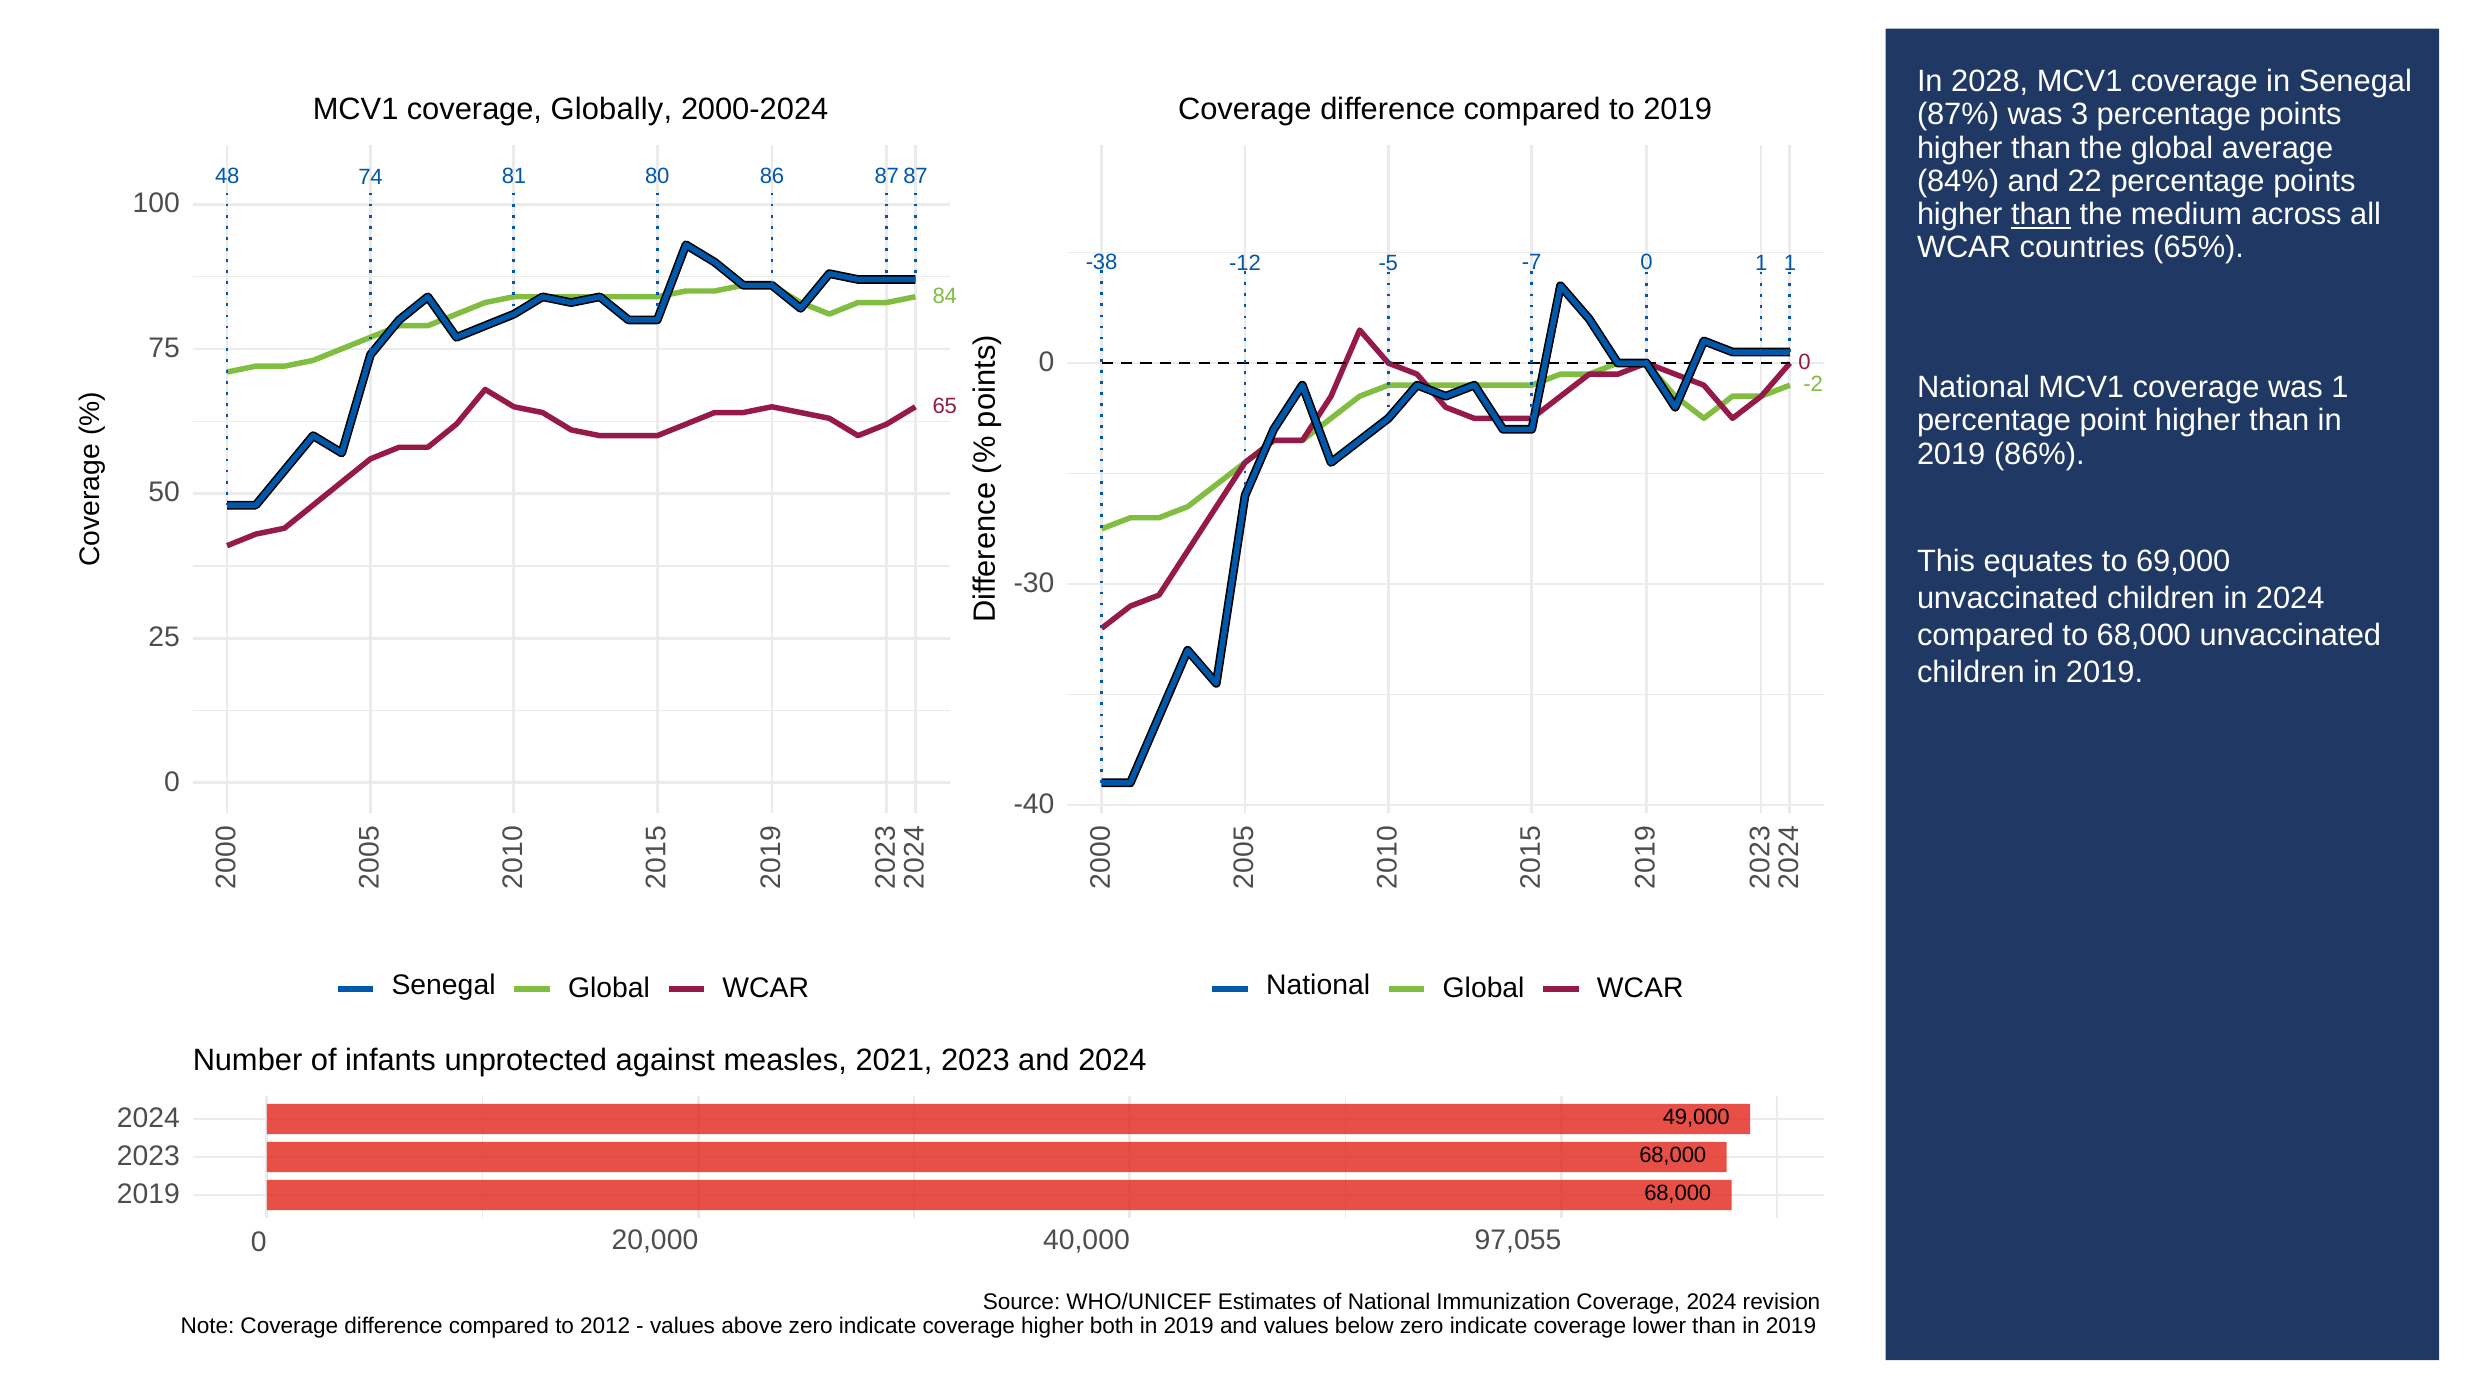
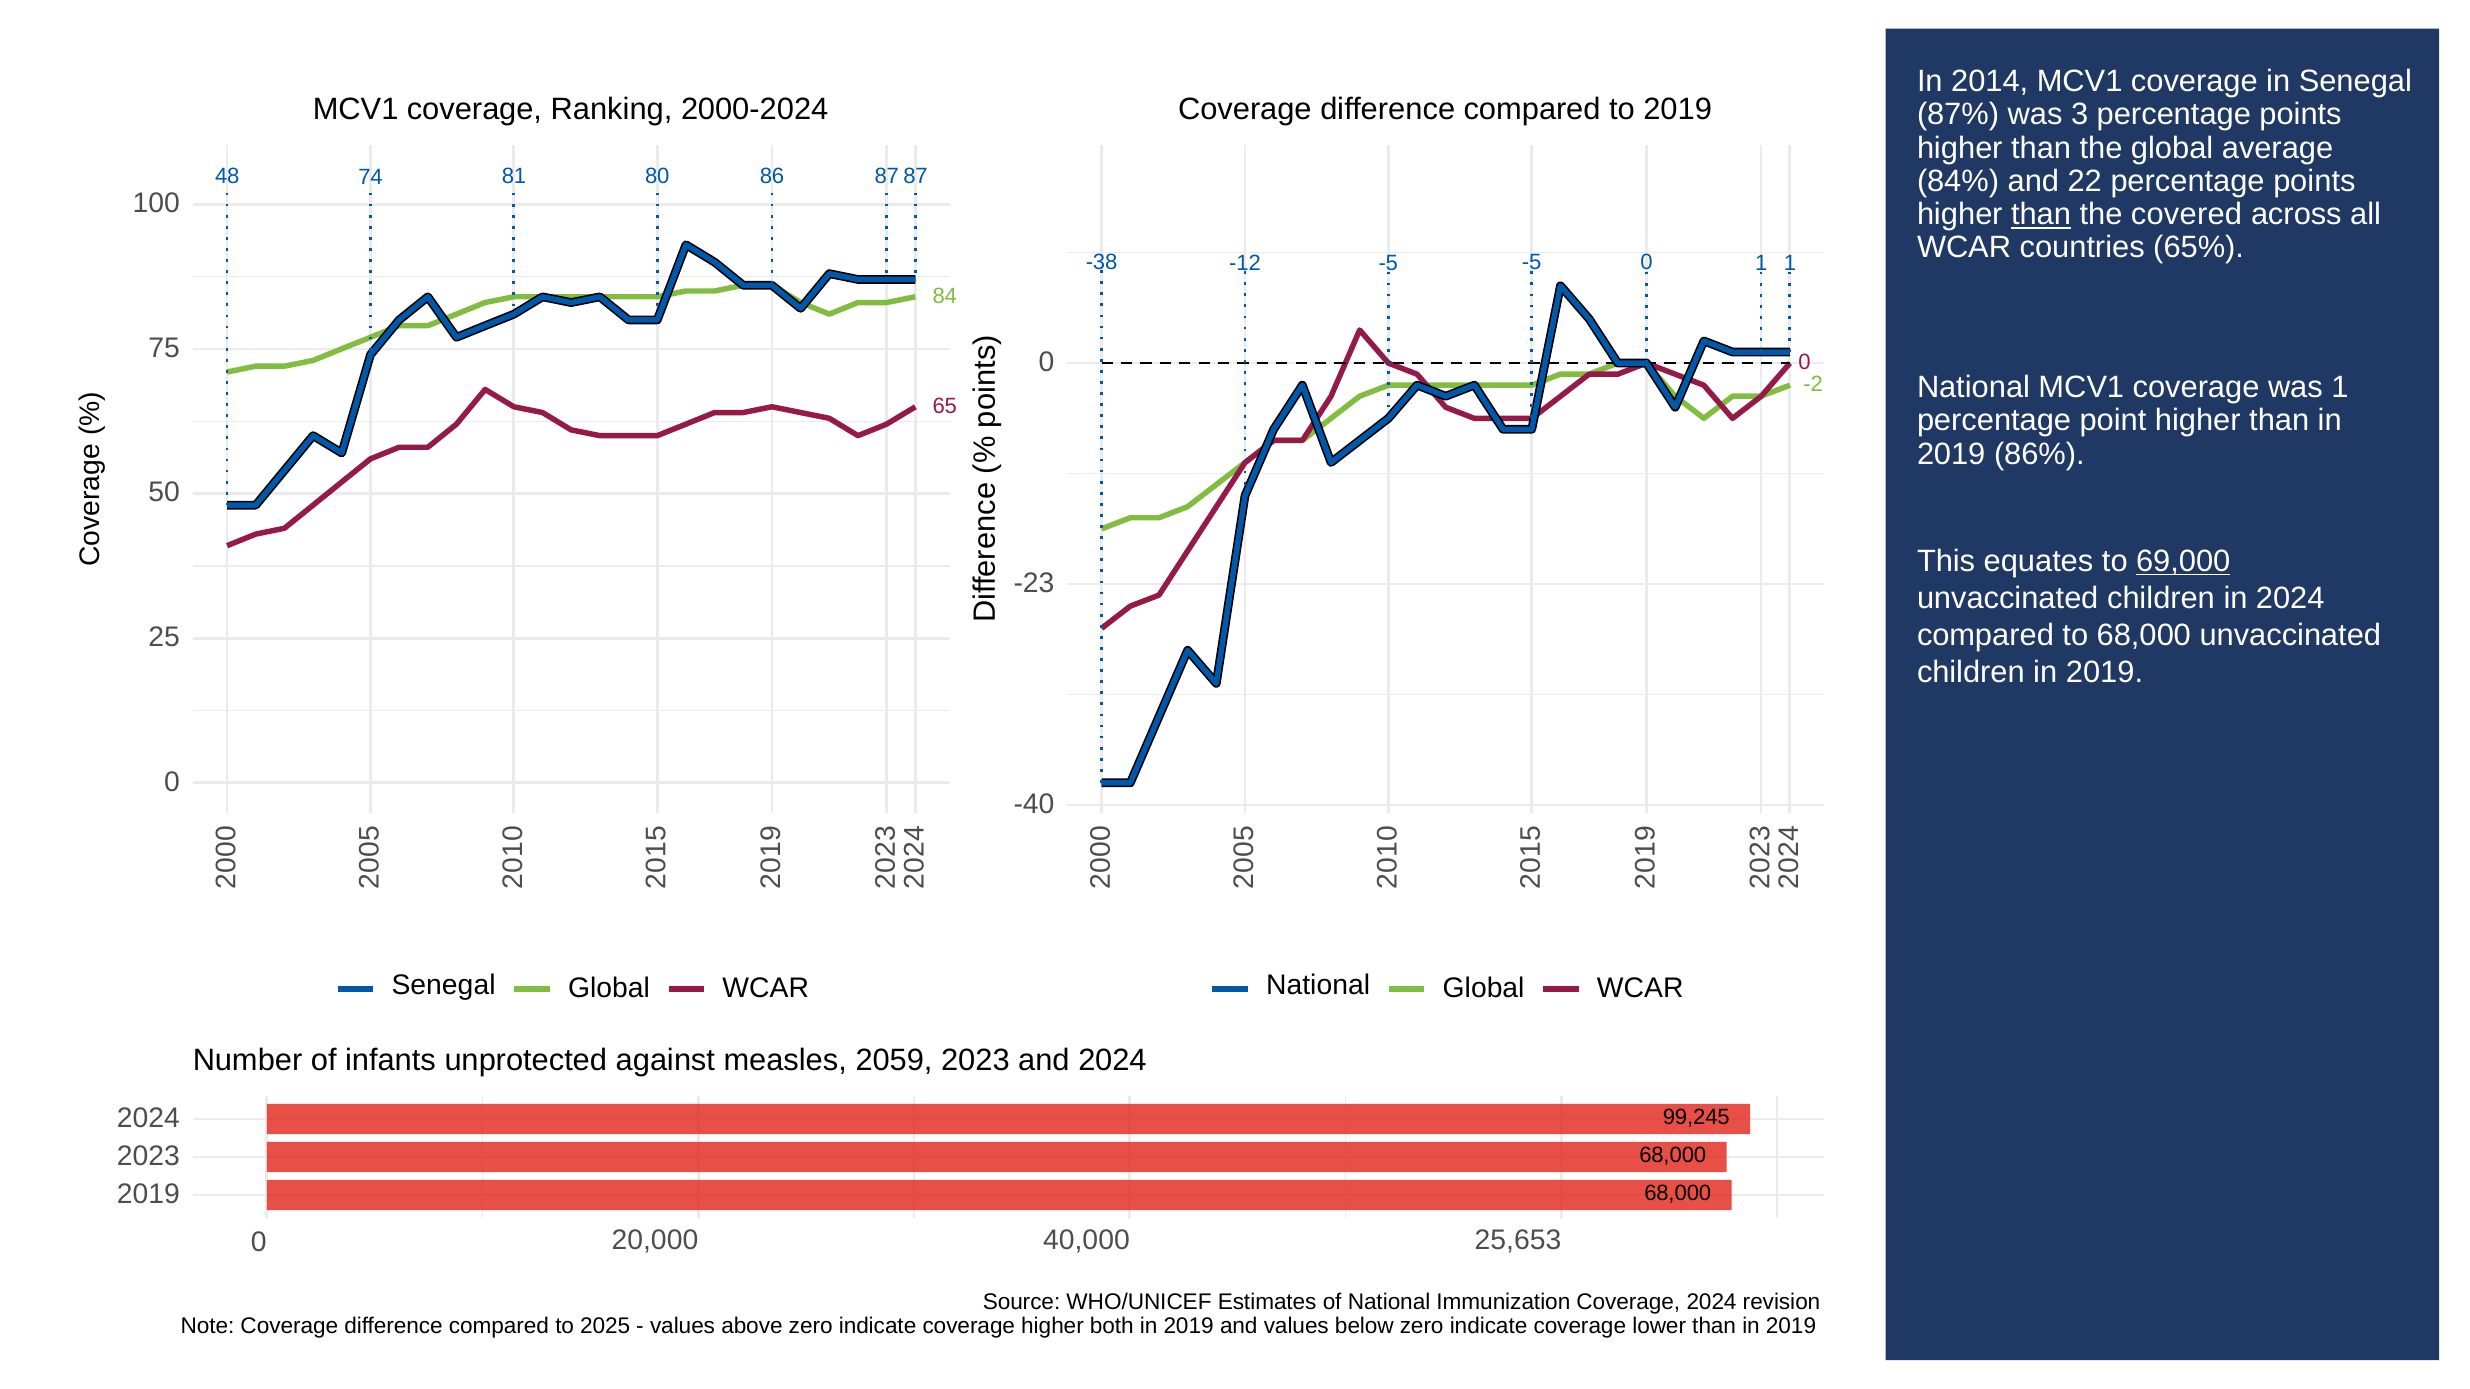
2028: 2028 -> 2014 (1990, 81)
Globally: Globally -> Ranking (612, 109)
medium: medium -> covered (2186, 215)
-5 -7: -7 -> -5 (1532, 263)
69,000 underline: none -> present (2183, 561)
-30: -30 -> -23 (1034, 583)
2021: 2021 -> 2059 (894, 1060)
49,000: 49,000 -> 99,245 (1696, 1117)
97,055: 97,055 -> 25,653 (1518, 1241)
2012: 2012 -> 2025 (605, 1327)
